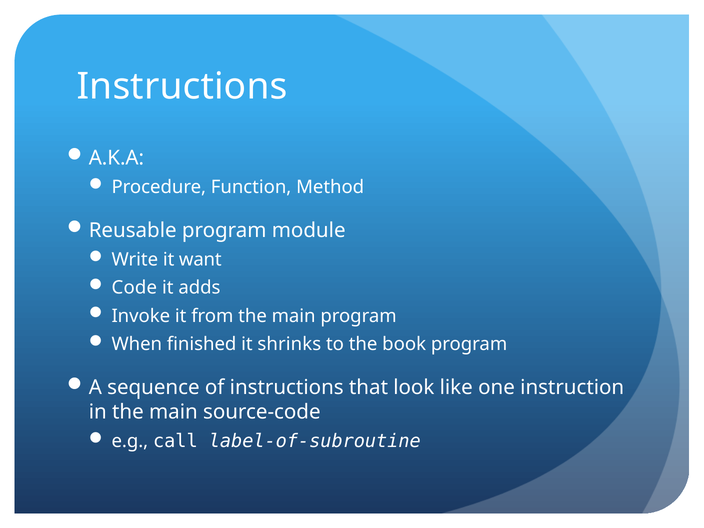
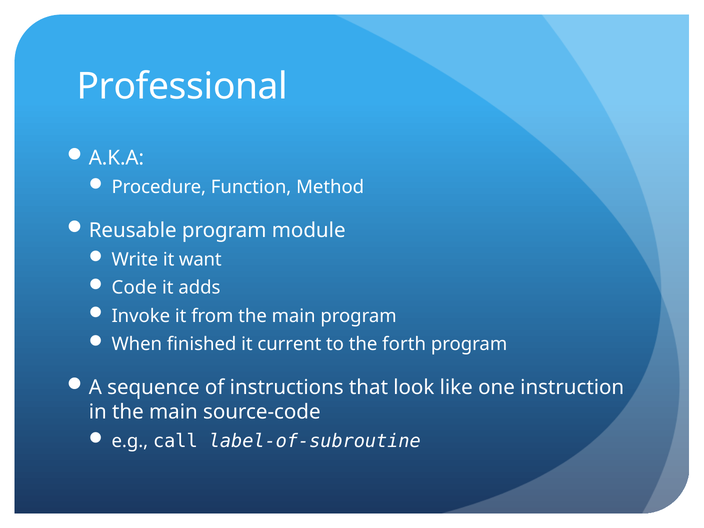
Instructions: Instructions -> Professional (182, 86)
shrinks: shrinks -> current (289, 344)
book: book -> forth (404, 344)
